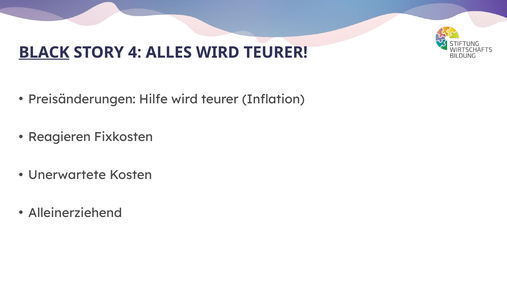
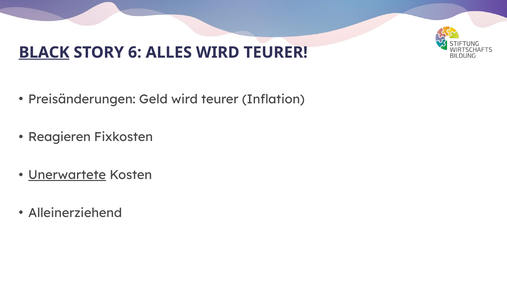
4: 4 -> 6 (135, 52)
Hilfe: Hilfe -> Geld (153, 99)
Unerwartete underline: none -> present (67, 175)
